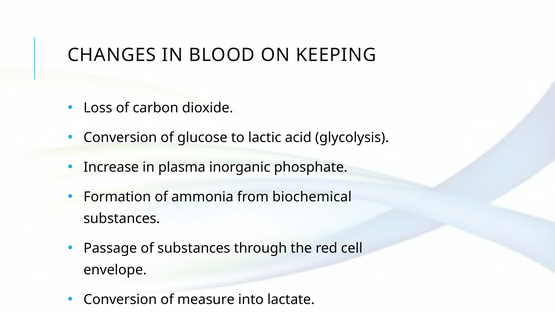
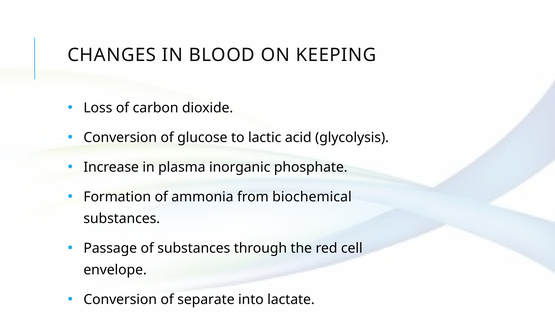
measure: measure -> separate (206, 300)
